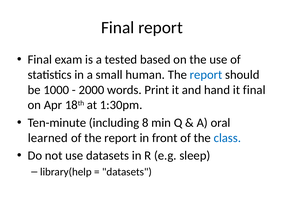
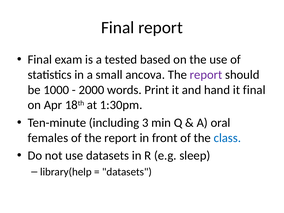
human: human -> ancova (145, 75)
report colour: blue -> purple (206, 75)
8: 8 -> 3 (145, 123)
learned: learned -> females (48, 138)
